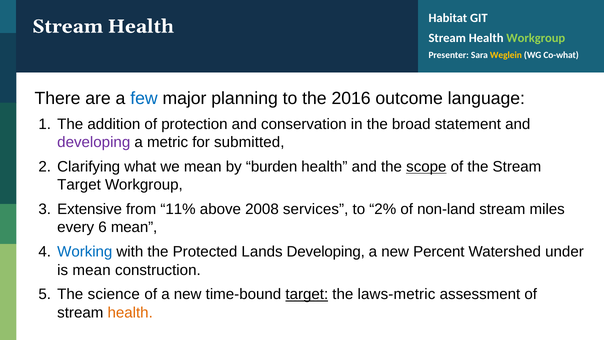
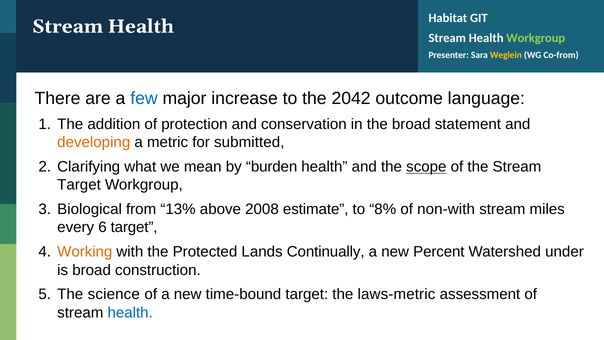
Co-what: Co-what -> Co-from (561, 55)
planning: planning -> increase (245, 98)
2016: 2016 -> 2042 (351, 98)
developing colour: purple -> orange (94, 142)
Extensive: Extensive -> Biological (90, 209)
11%: 11% -> 13% (178, 209)
services: services -> estimate (316, 209)
2%: 2% -> 8% (383, 209)
non-land: non-land -> non-with (446, 209)
6 mean: mean -> target (134, 227)
Working colour: blue -> orange (85, 252)
Lands Developing: Developing -> Continually (326, 252)
is mean: mean -> broad (92, 270)
target underline: present -> none (307, 294)
health colour: orange -> blue (130, 312)
